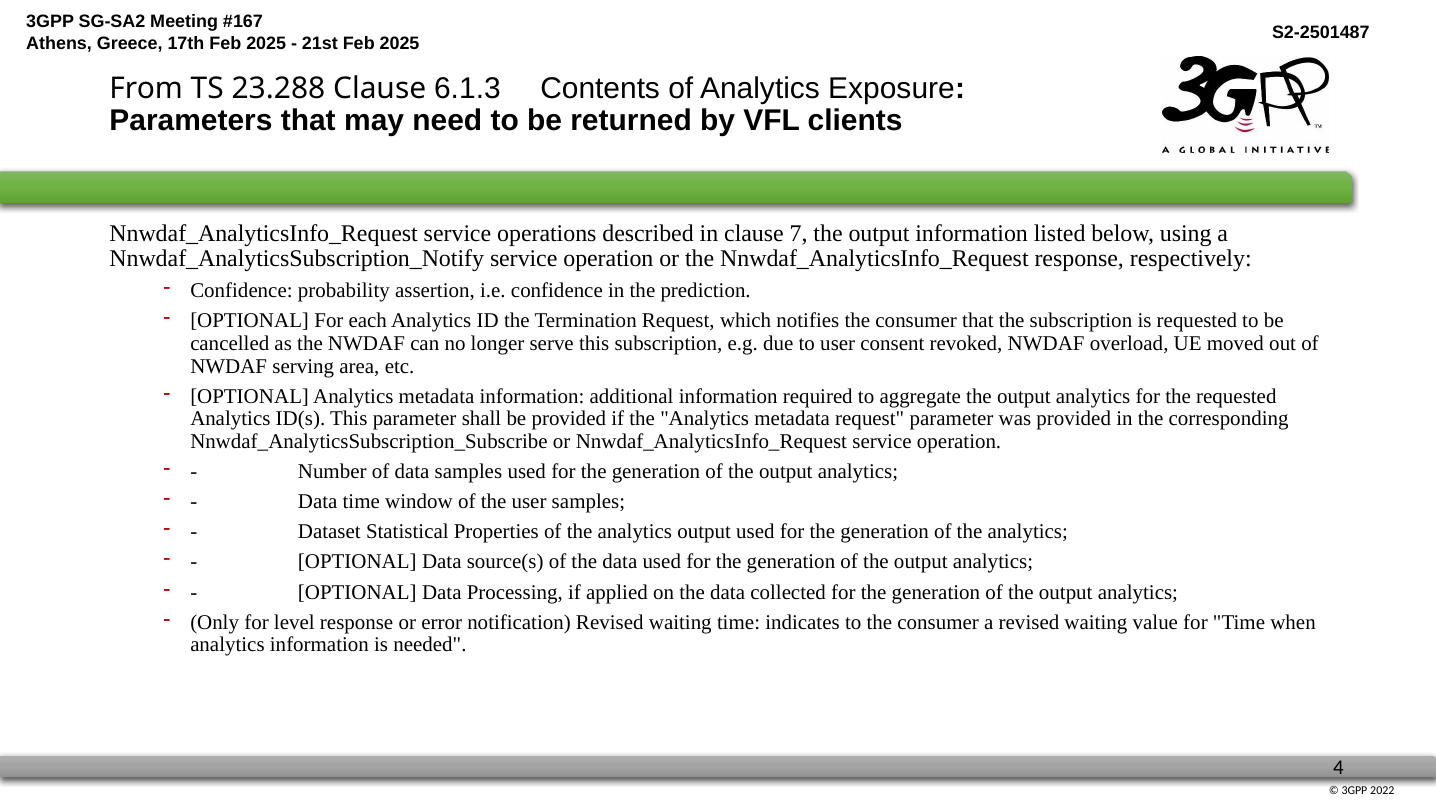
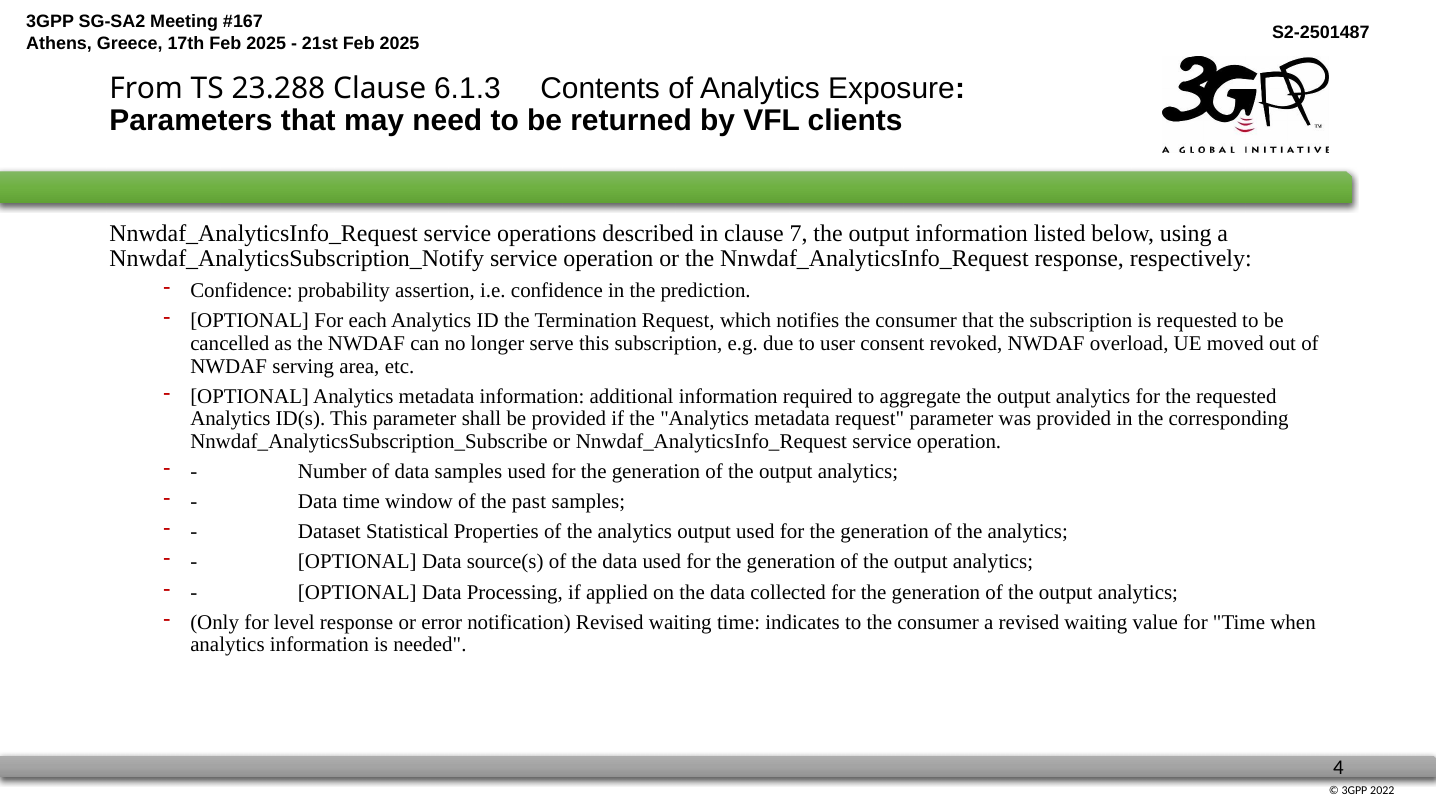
the user: user -> past (529, 502)
